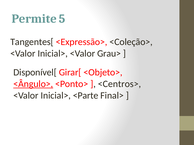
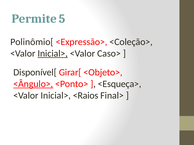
Tangentes[: Tangentes[ -> Polinômio[ (32, 42)
Inicial> underline: none -> present (53, 54)
Grau>: Grau> -> Caso> (109, 54)
<Centros>: <Centros> -> <Esqueça> (120, 84)
<Parte: <Parte -> <Raios (86, 96)
